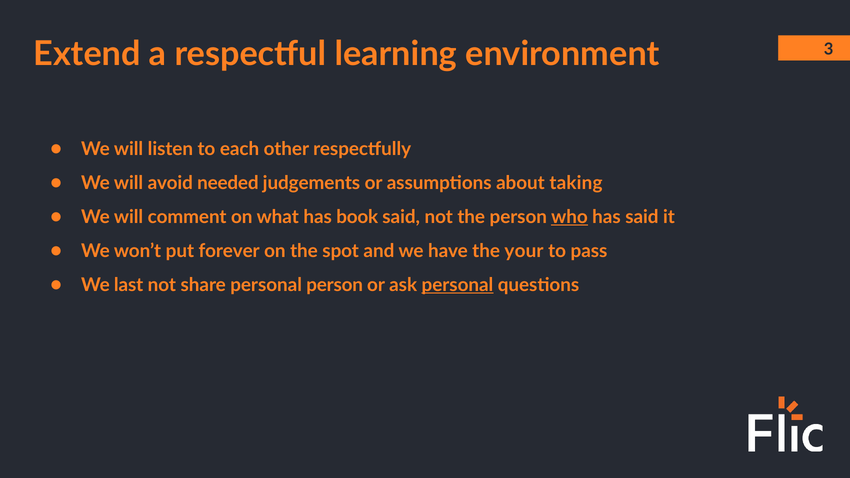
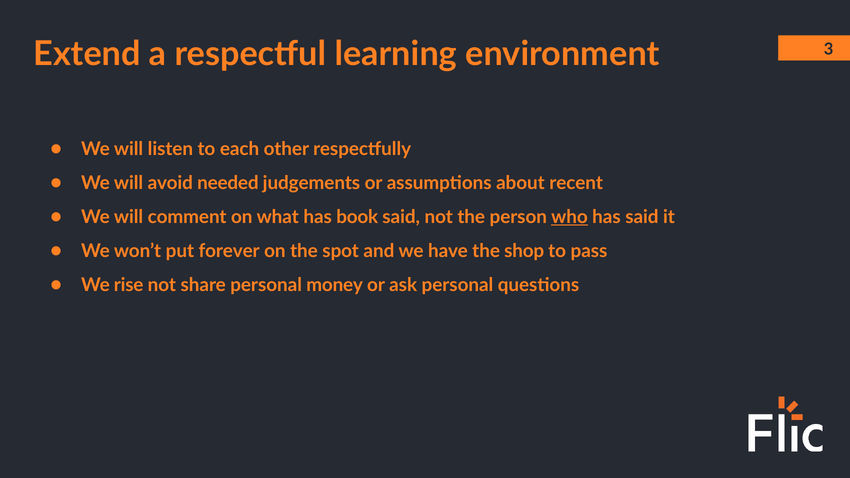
taking: taking -> recent (576, 183)
your: your -> shop (524, 251)
last: last -> rise (129, 285)
personal person: person -> money (335, 285)
personal underline: present -> none (457, 285)
